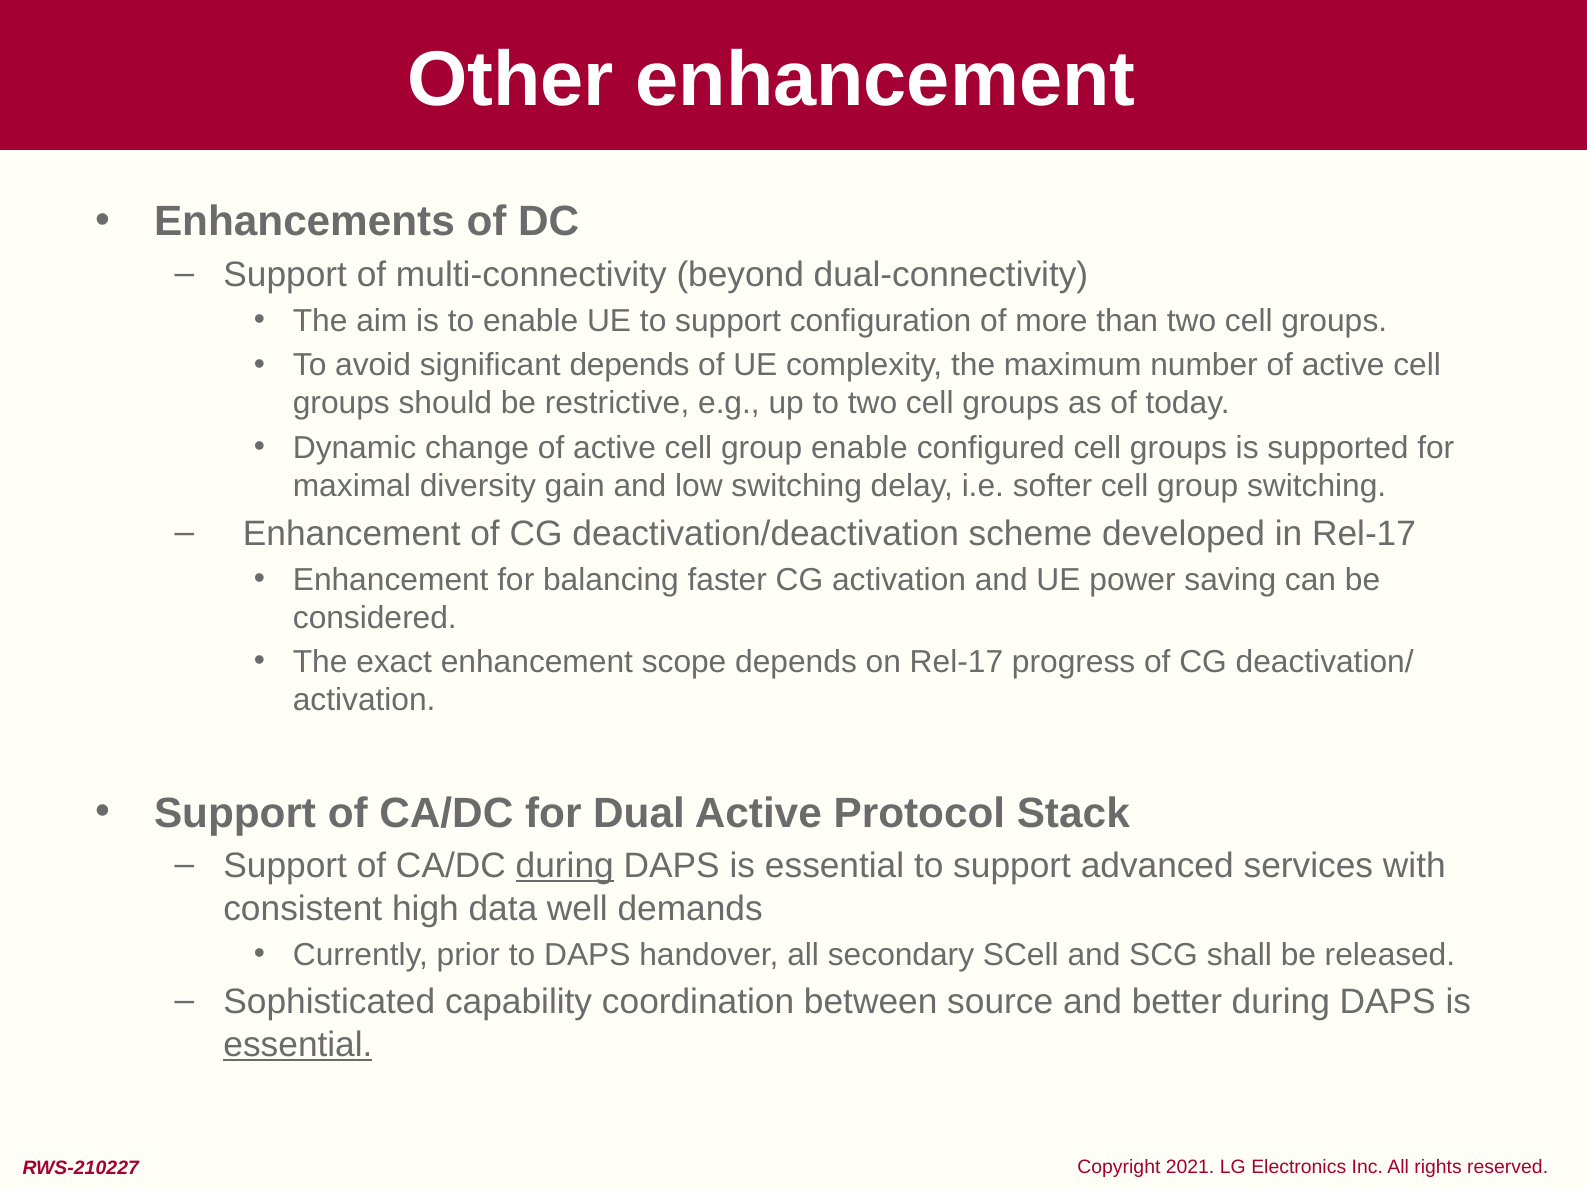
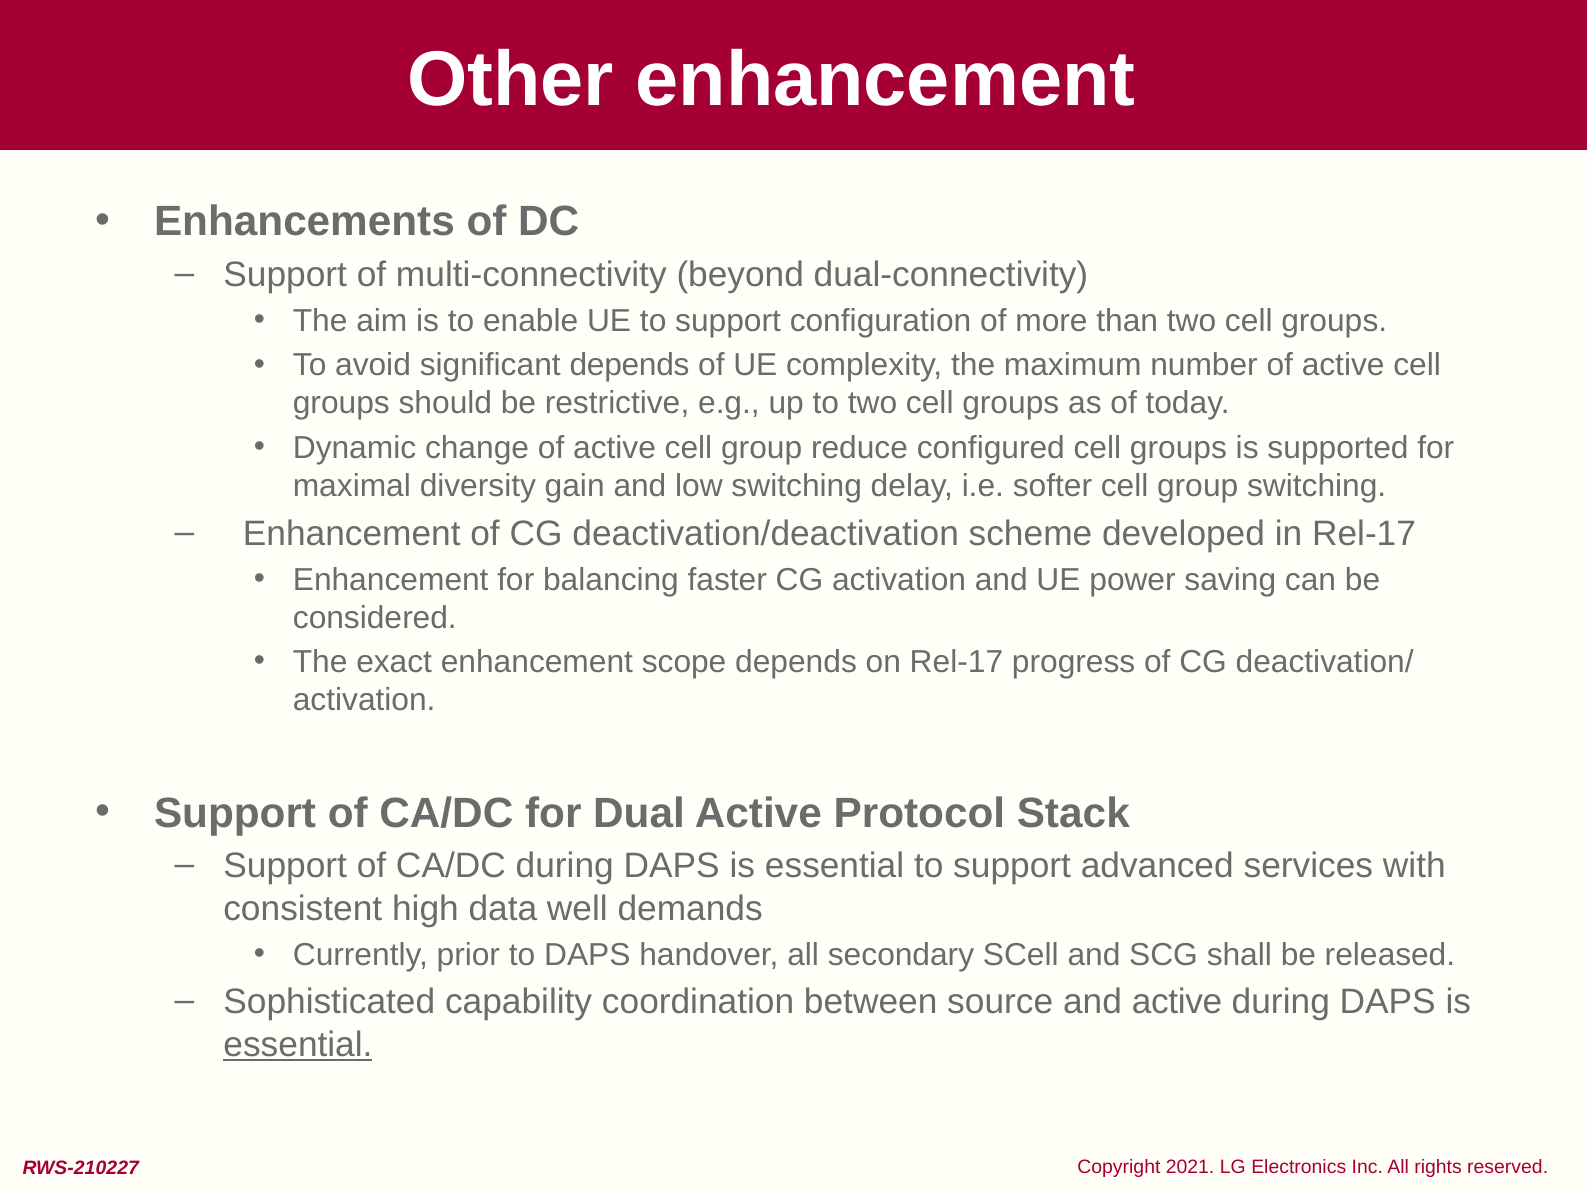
group enable: enable -> reduce (859, 448)
during underline: present -> none (565, 866)
and better: better -> active (1177, 1002)
